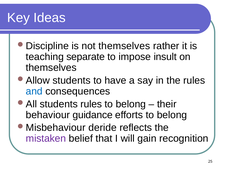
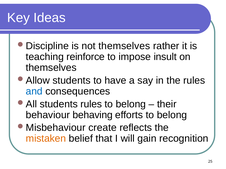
separate: separate -> reinforce (86, 57)
guidance: guidance -> behaving (93, 115)
deride: deride -> create (103, 128)
mistaken colour: purple -> orange (46, 139)
